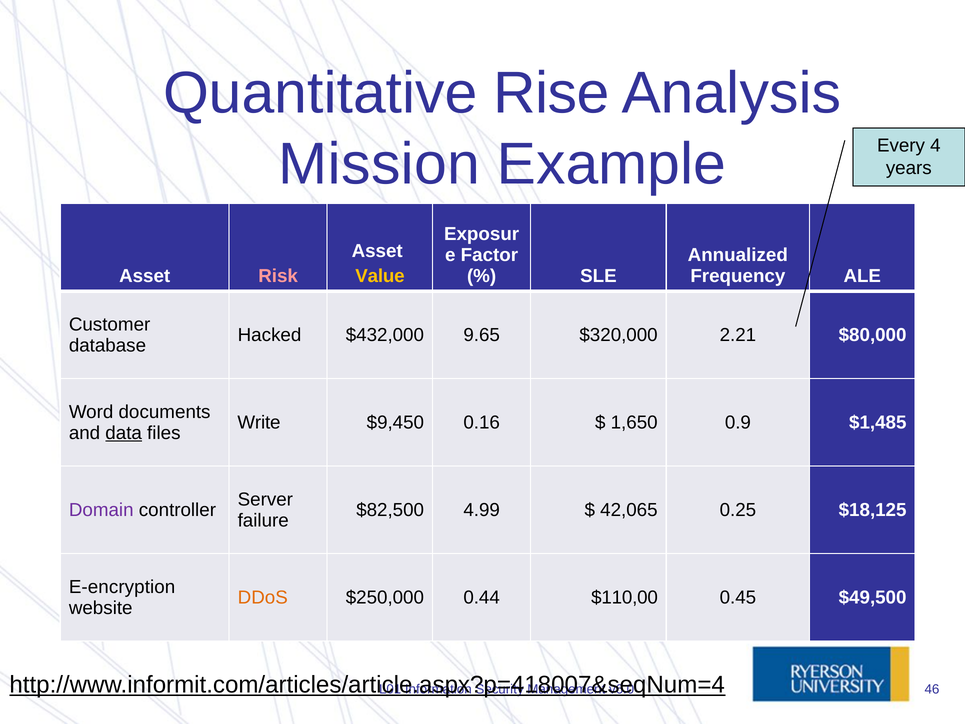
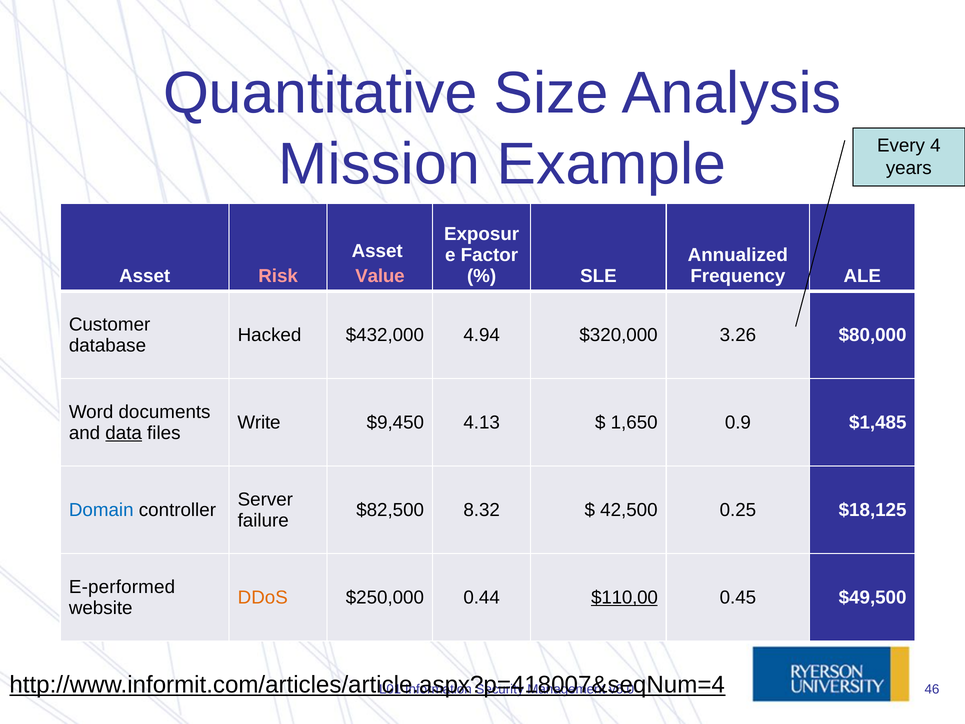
Rise: Rise -> Size (551, 93)
Value colour: yellow -> pink (380, 276)
9.65: 9.65 -> 4.94 (482, 335)
2.21: 2.21 -> 3.26 (738, 335)
0.16: 0.16 -> 4.13 (482, 422)
Domain colour: purple -> blue (101, 510)
4.99: 4.99 -> 8.32 (482, 510)
42,065: 42,065 -> 42,500 (629, 510)
E-encryption: E-encryption -> E-performed (122, 587)
$110,00 underline: none -> present (624, 597)
